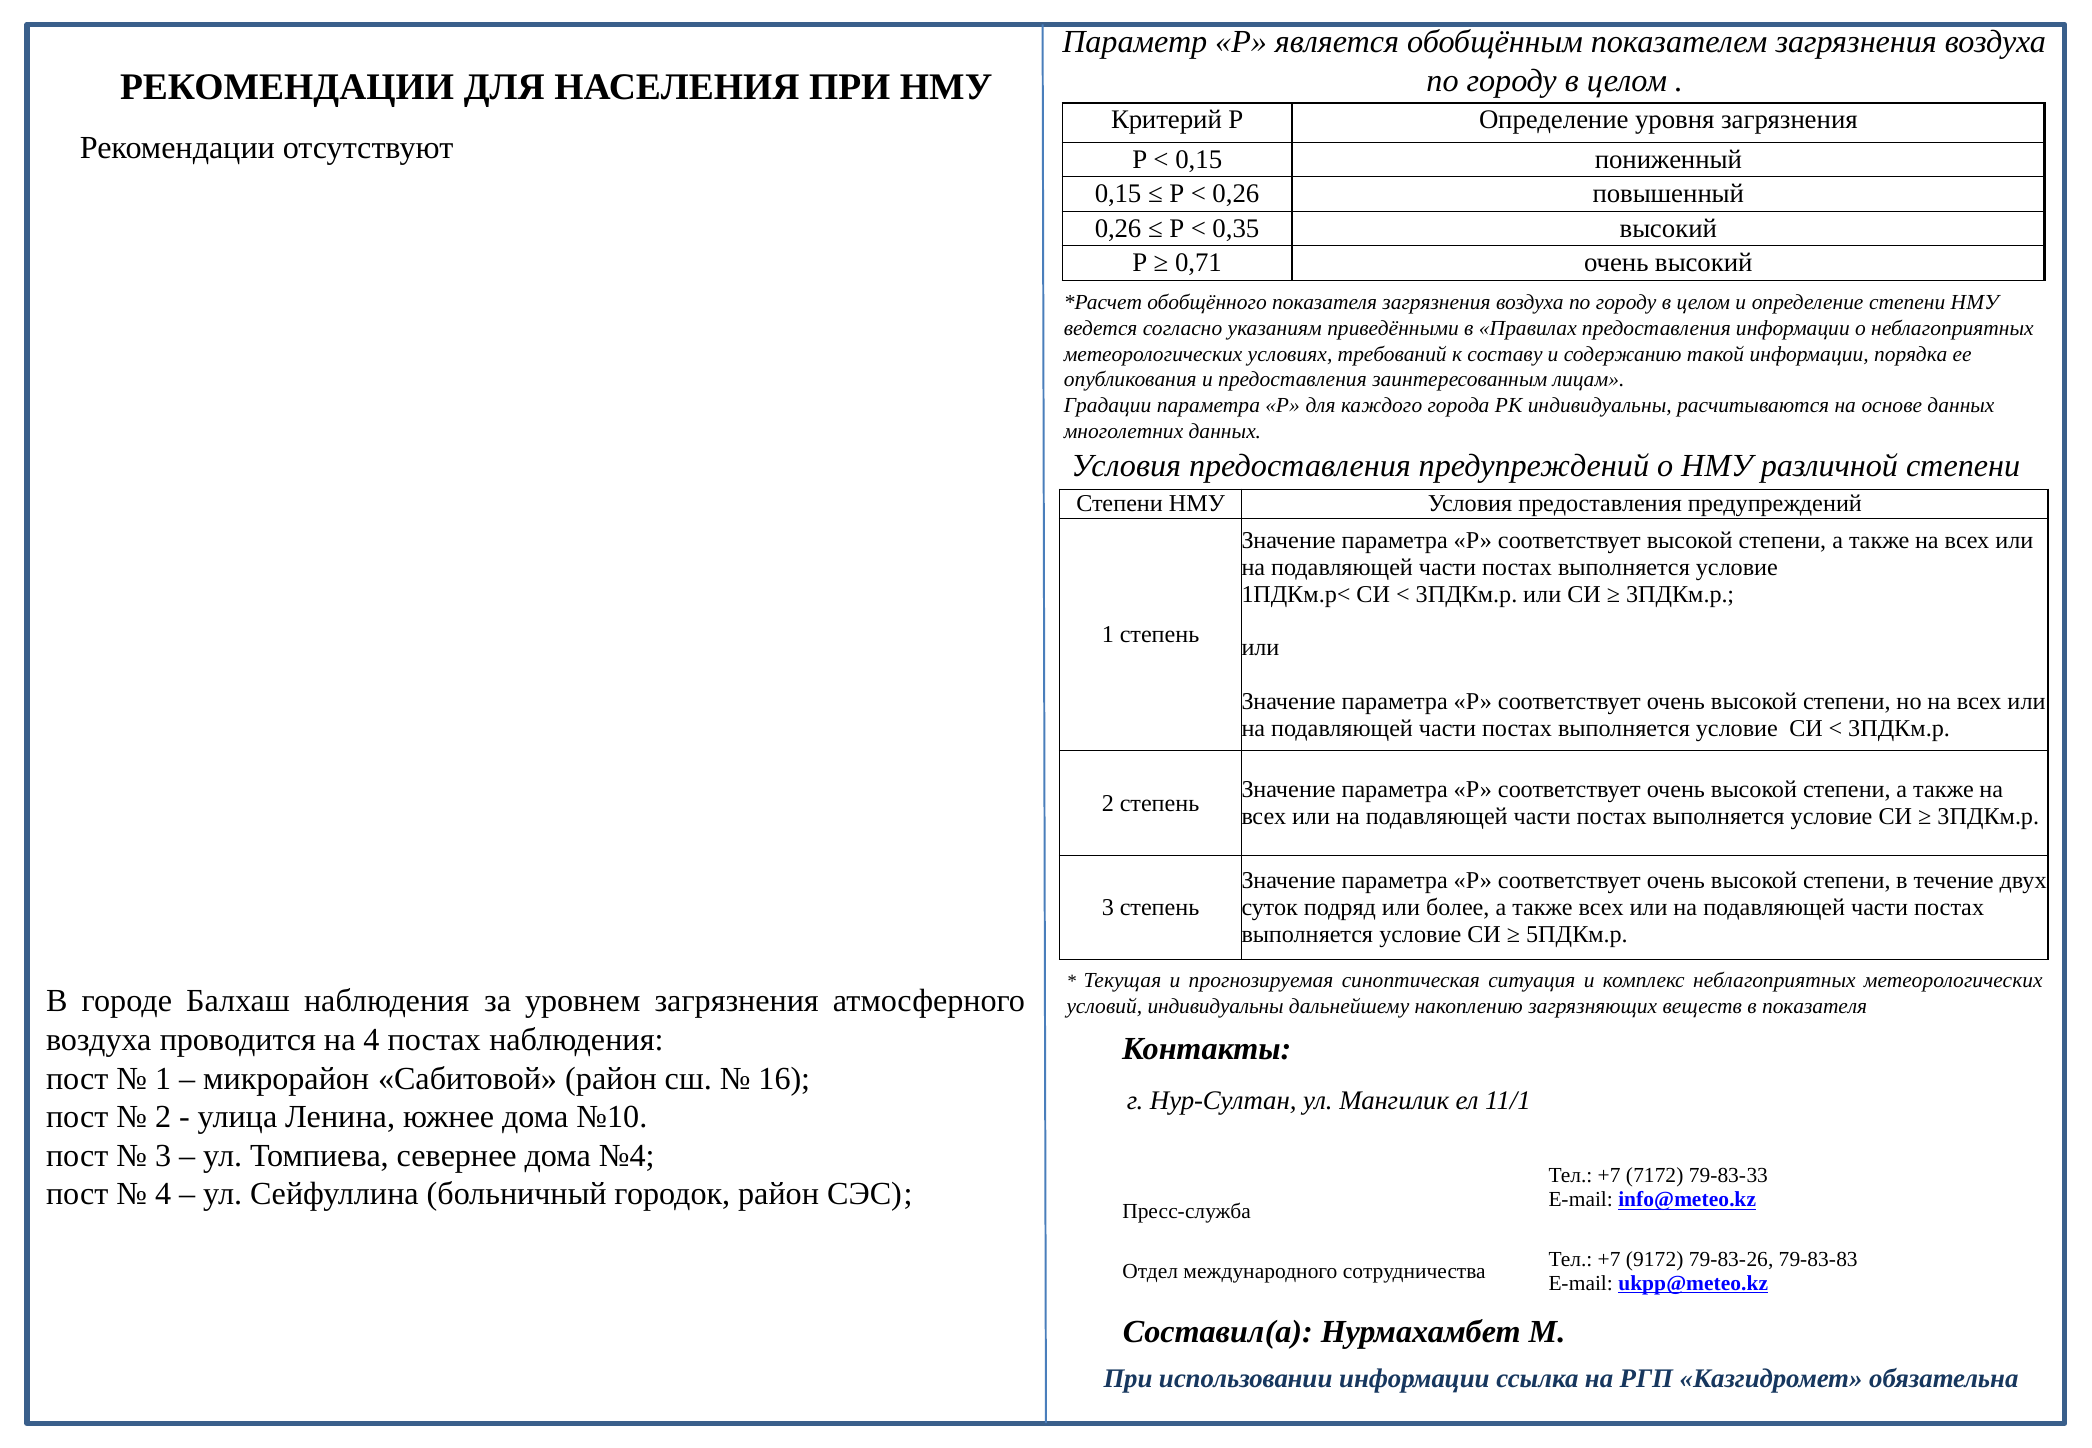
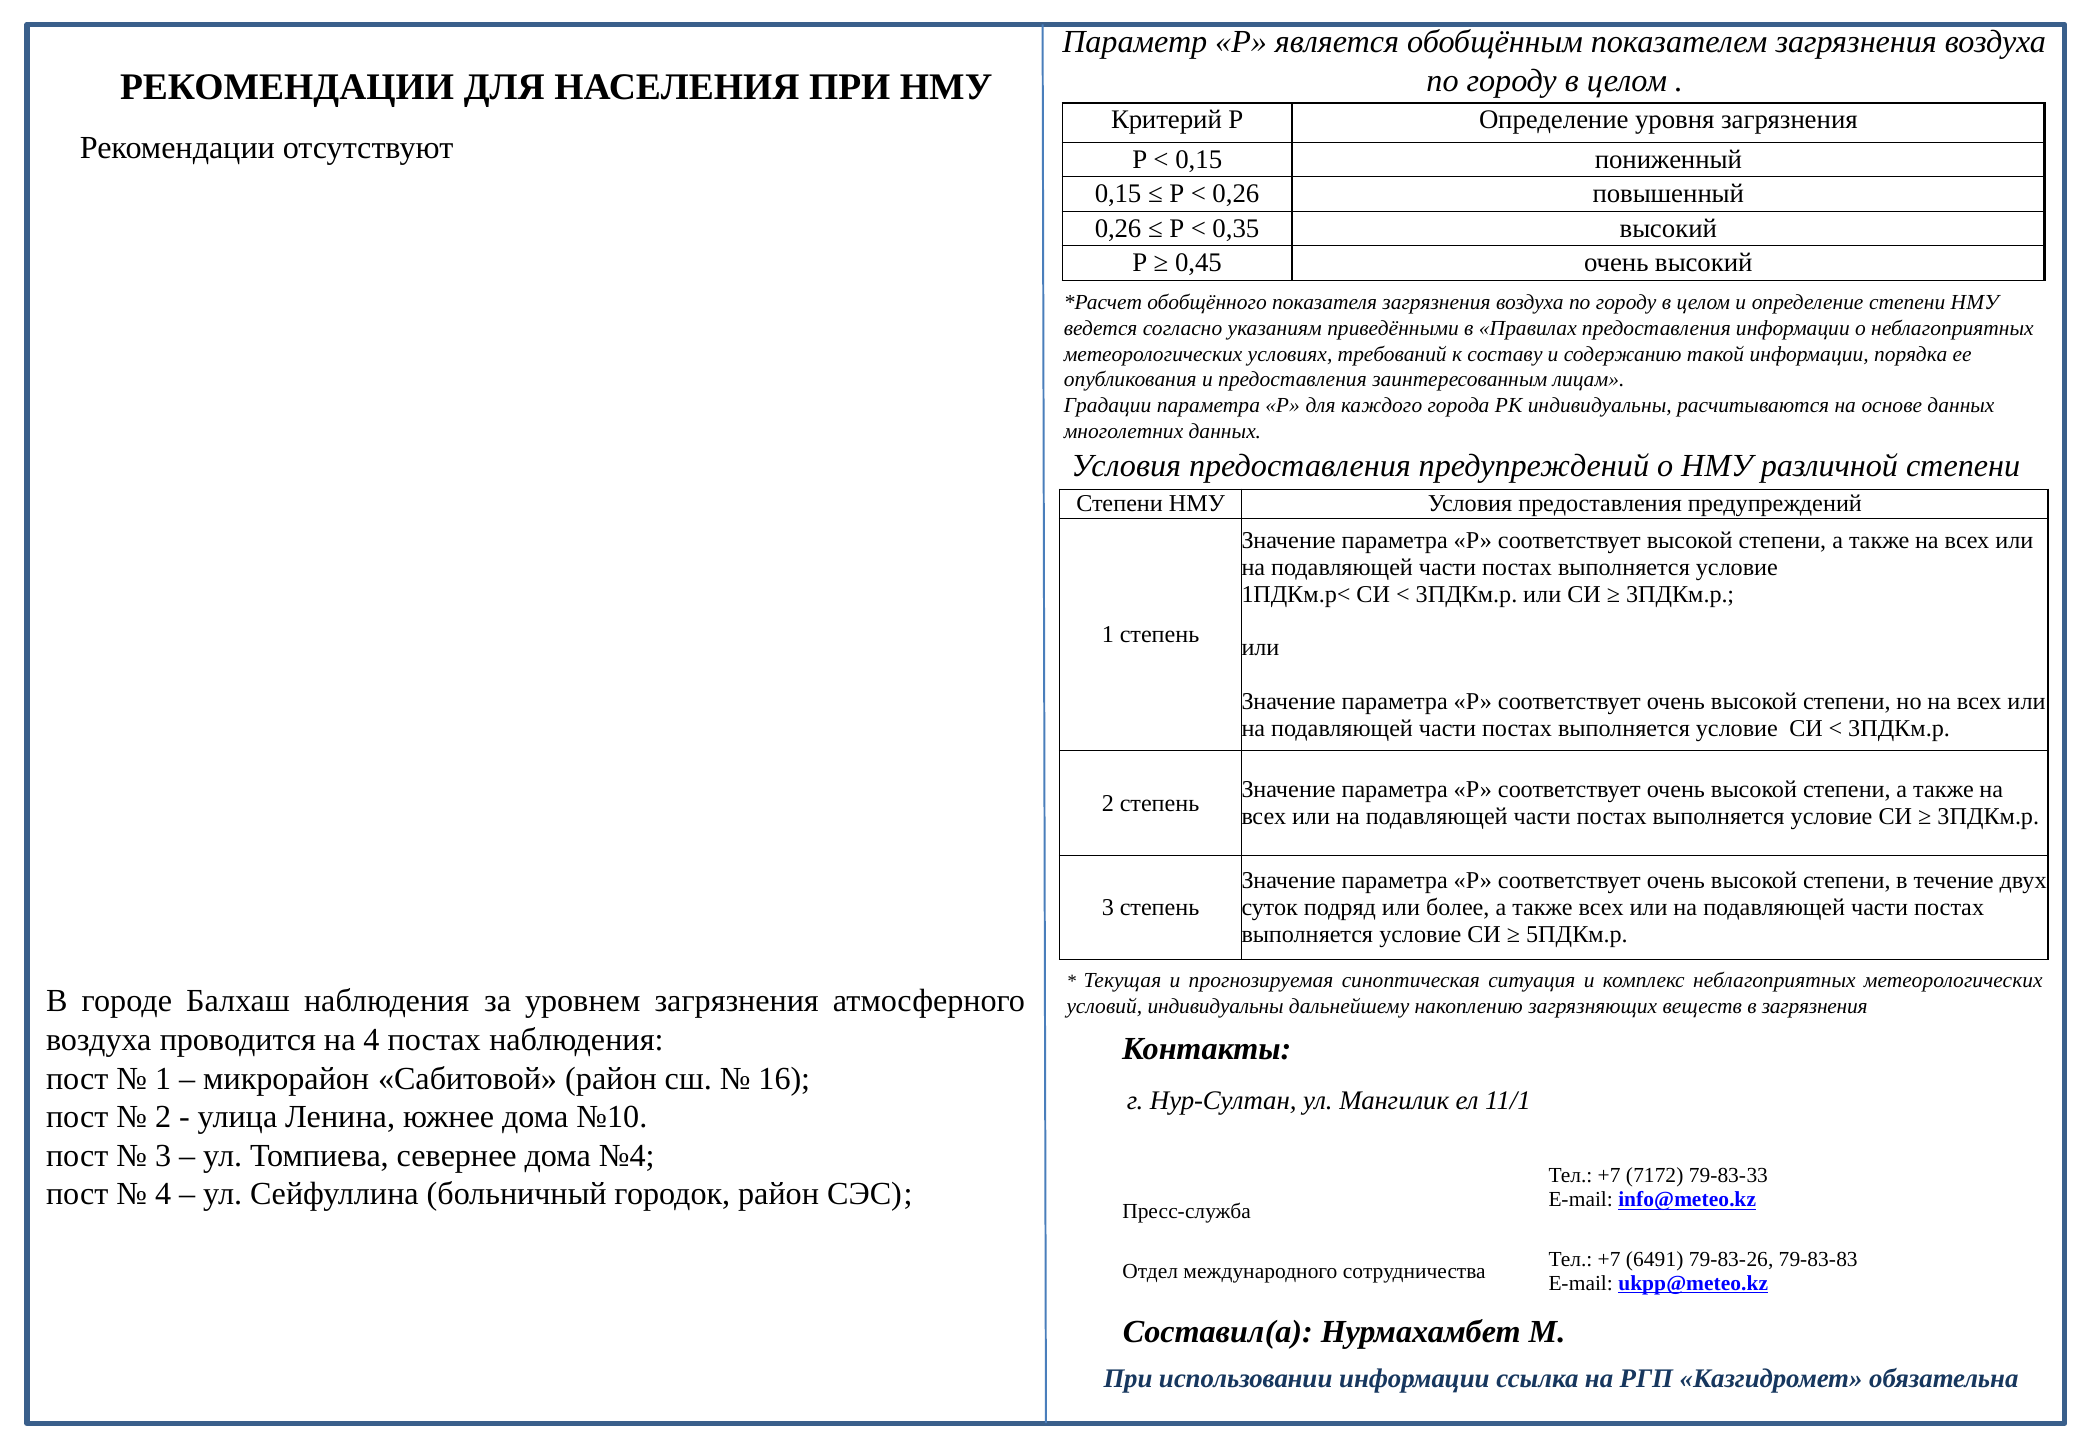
0,71: 0,71 -> 0,45 (1198, 263)
в показателя: показателя -> загрязнения (1815, 1007)
9172: 9172 -> 6491 (1655, 1260)
